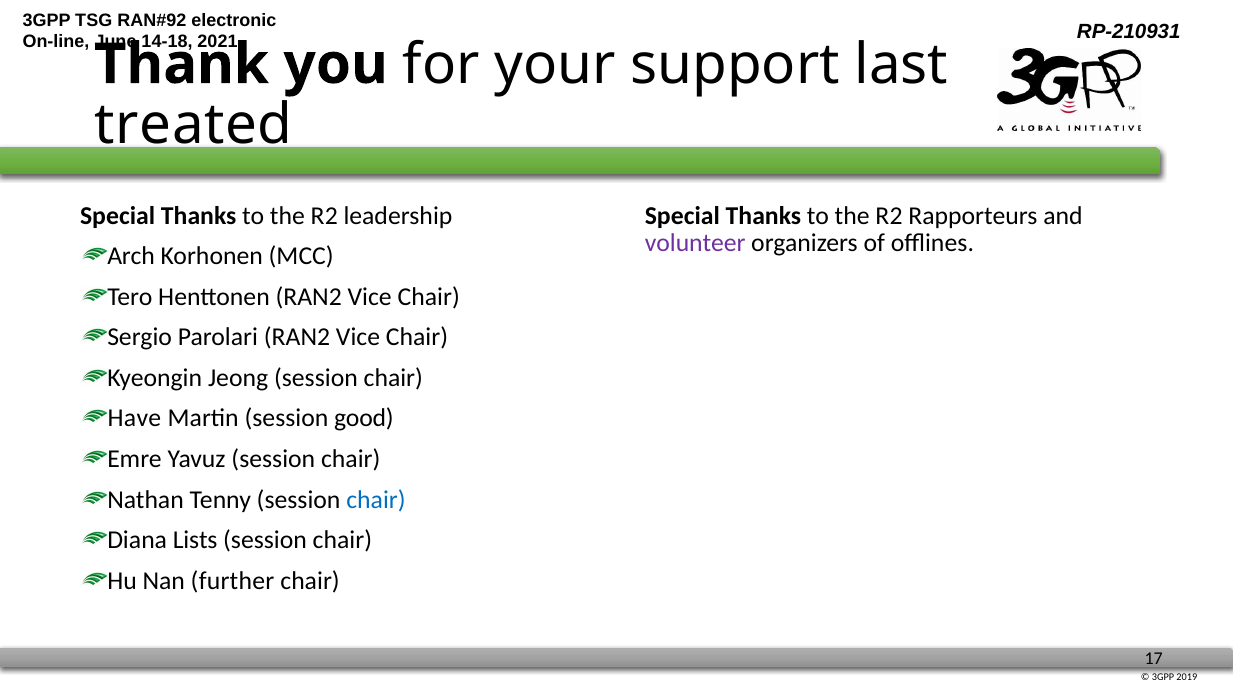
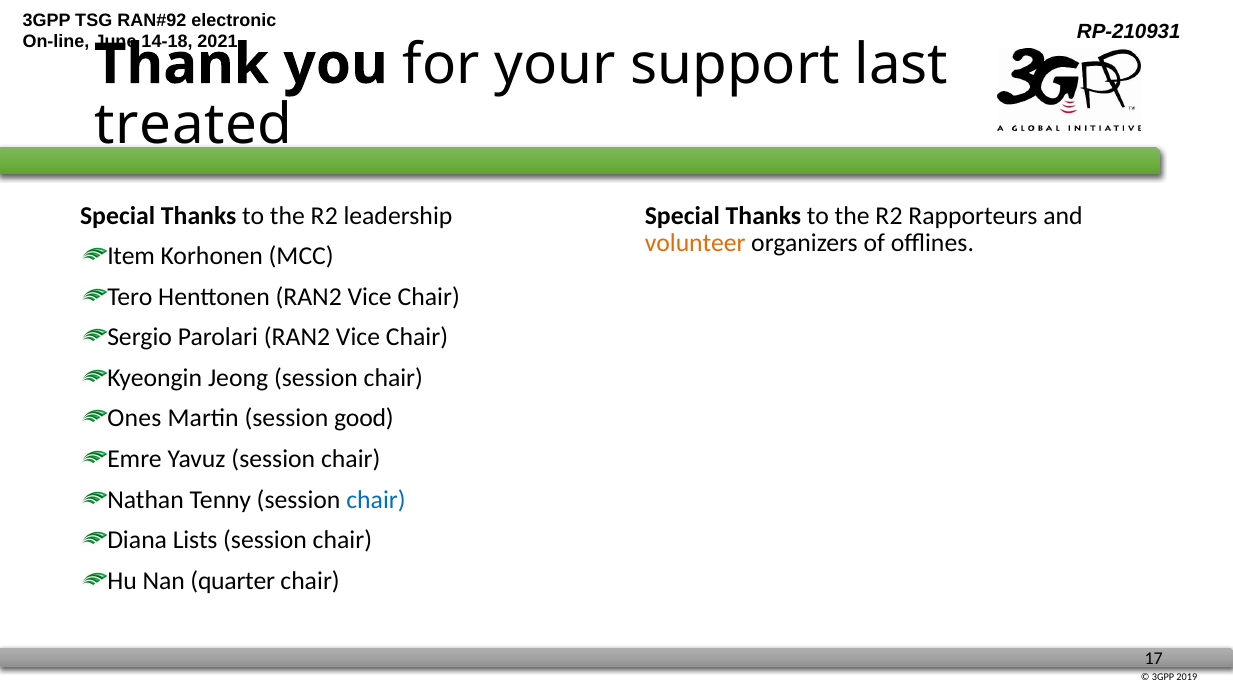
volunteer colour: purple -> orange (695, 244)
Arch: Arch -> Item (131, 256)
Have: Have -> Ones (134, 419)
further: further -> quarter (233, 581)
